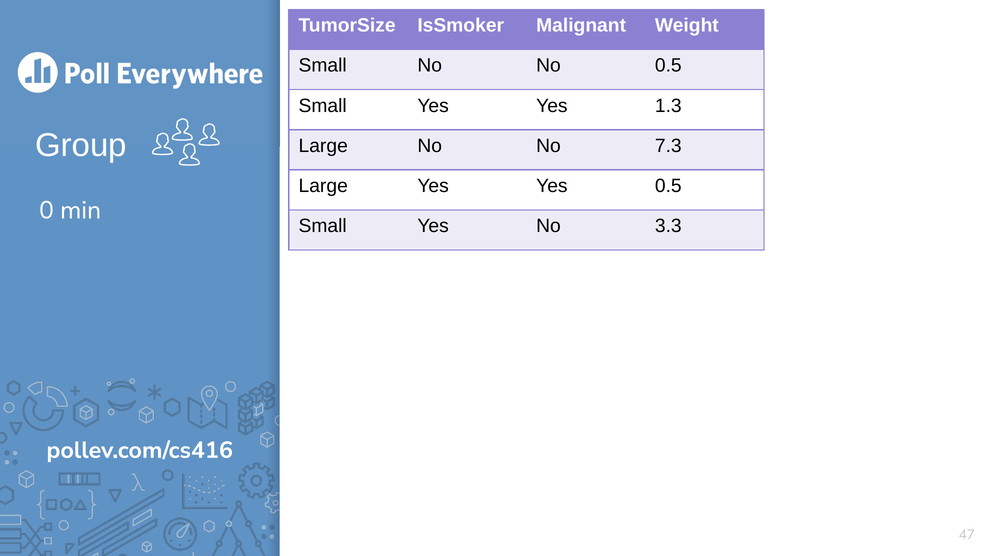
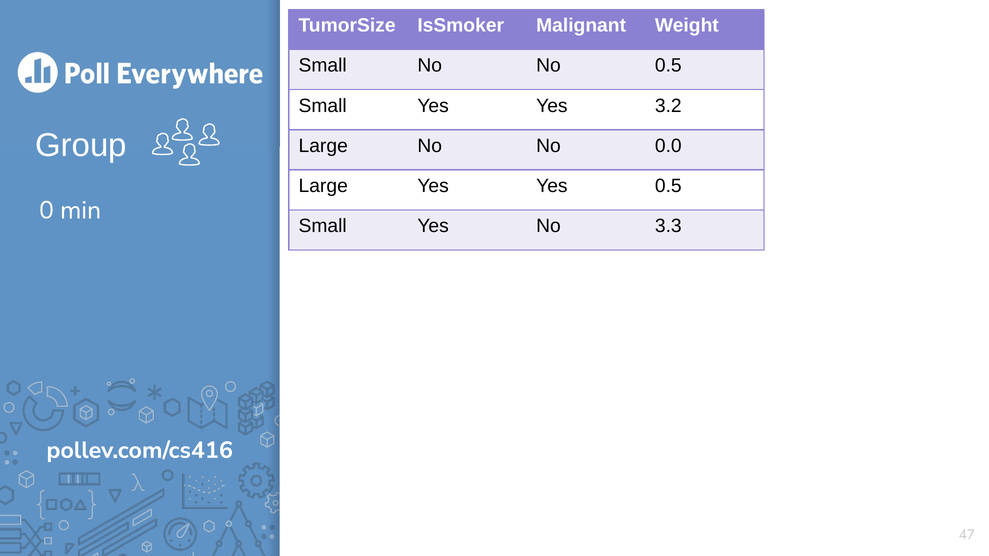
1.3: 1.3 -> 3.2 (668, 106)
7.3: 7.3 -> 0.0 (668, 146)
